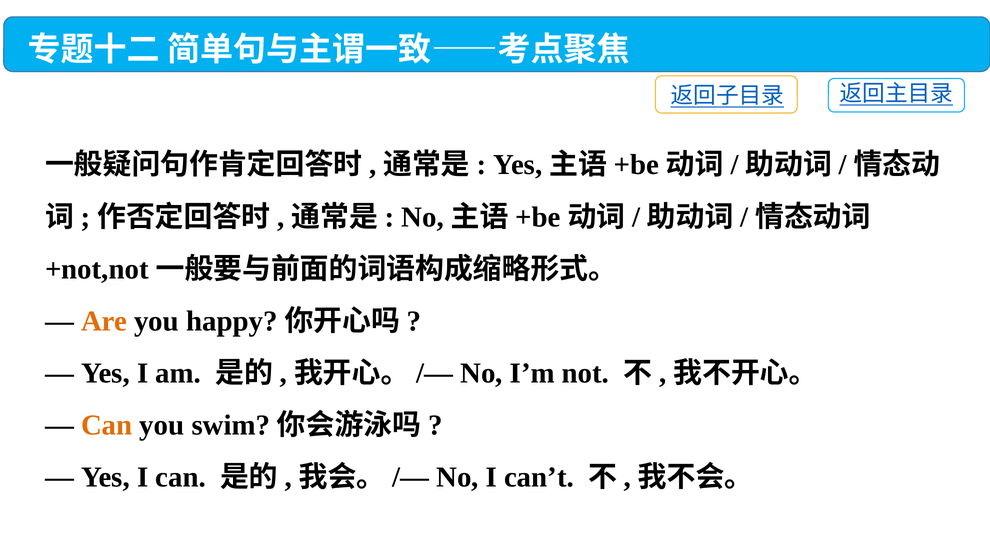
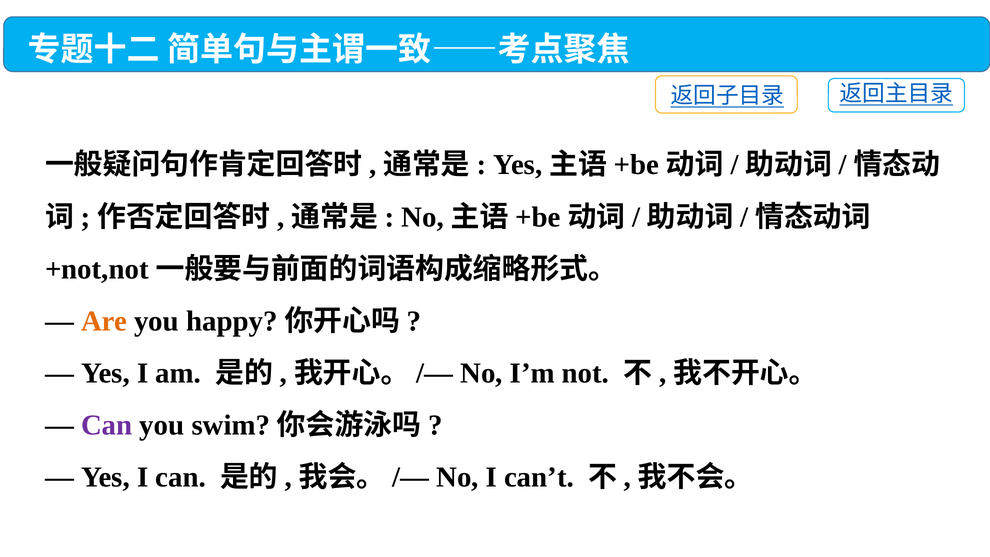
Can colour: orange -> purple (107, 425)
